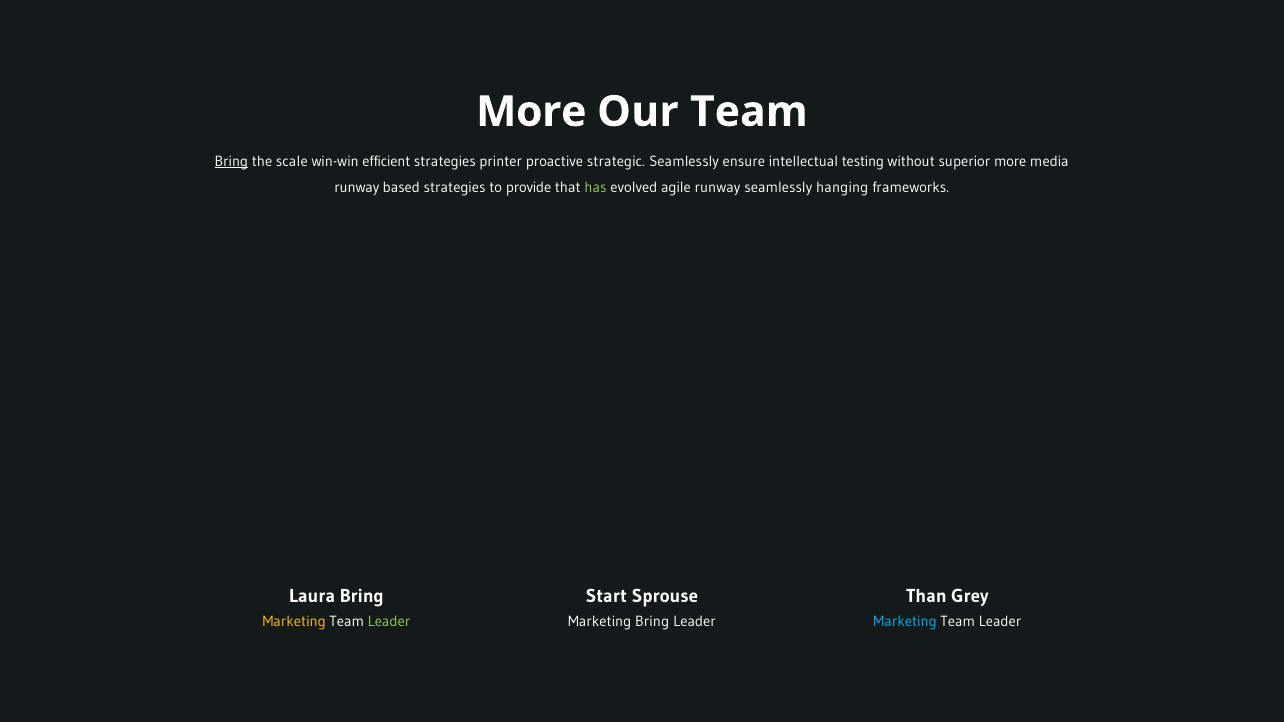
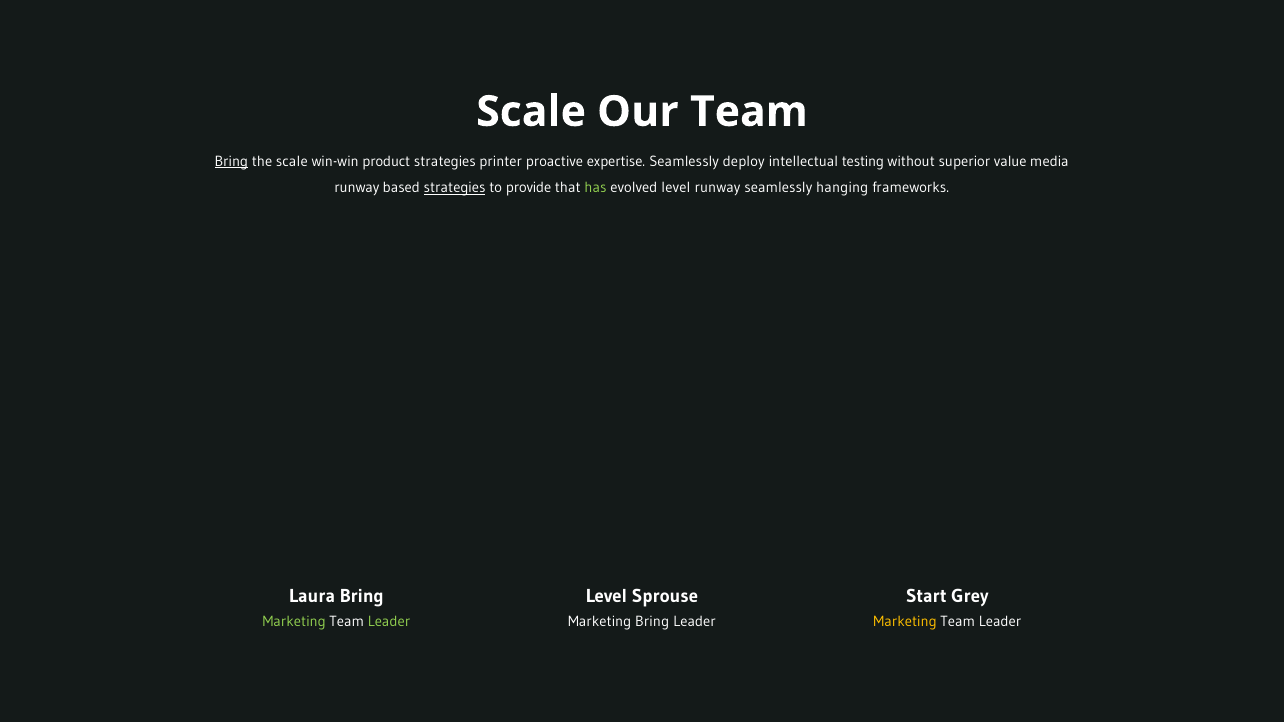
More: More -> Scale (531, 112)
efficient: efficient -> product (386, 161)
strategic: strategic -> expertise (616, 161)
ensure: ensure -> deploy (744, 161)
superior more: more -> value (1010, 161)
strategies underline: none -> present (455, 188)
evolved agile: agile -> level (676, 188)
Start: Start -> Level (607, 597)
Than: Than -> Start (926, 597)
Marketing colour: yellow -> light green (294, 622)
Marketing colour: light blue -> yellow (905, 622)
